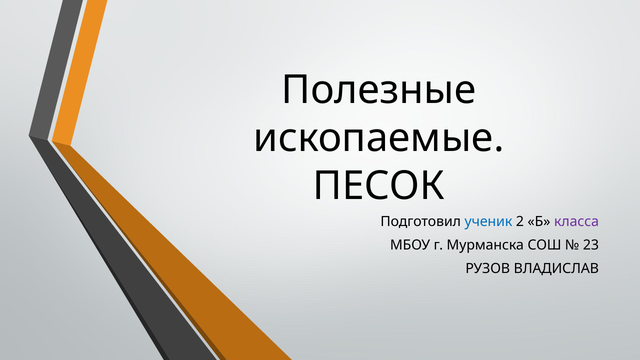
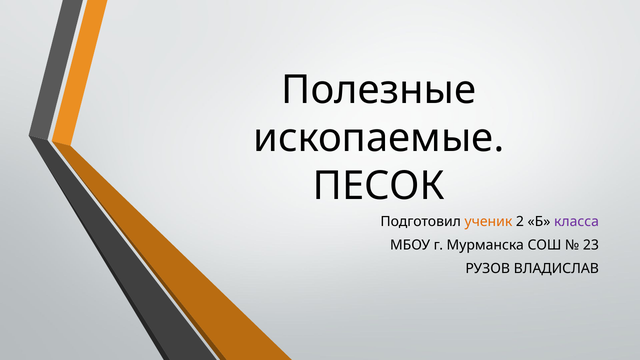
ученик colour: blue -> orange (488, 222)
